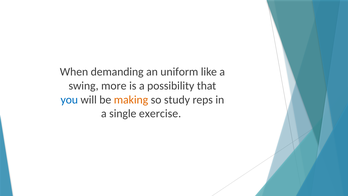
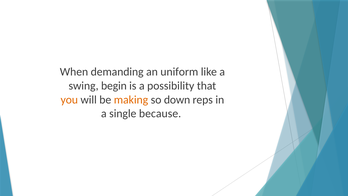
more: more -> begin (114, 86)
you colour: blue -> orange (69, 100)
study: study -> down (177, 100)
exercise: exercise -> because (160, 114)
